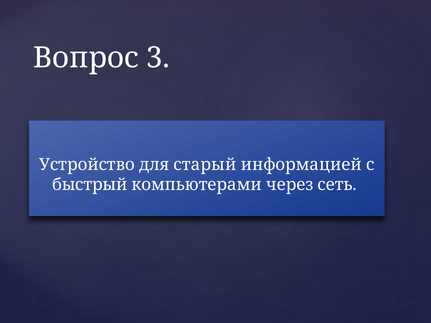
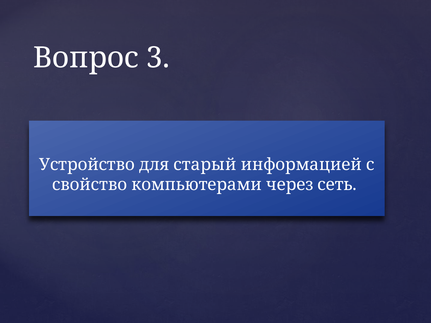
быстрый: быстрый -> свойство (90, 185)
